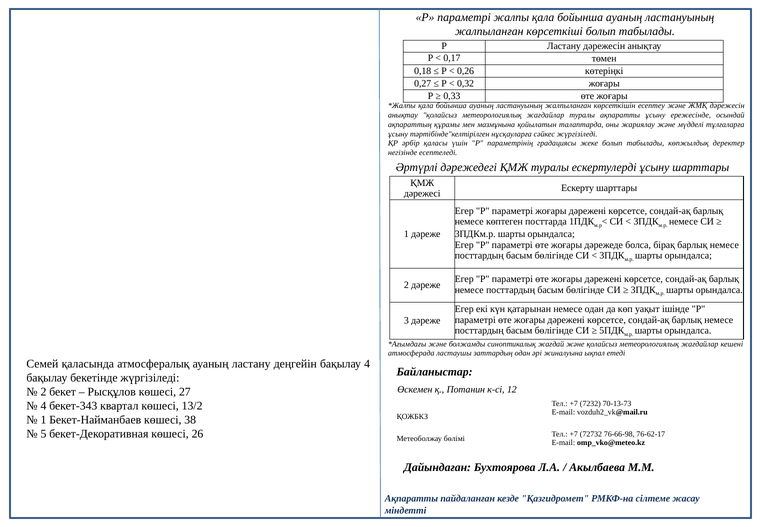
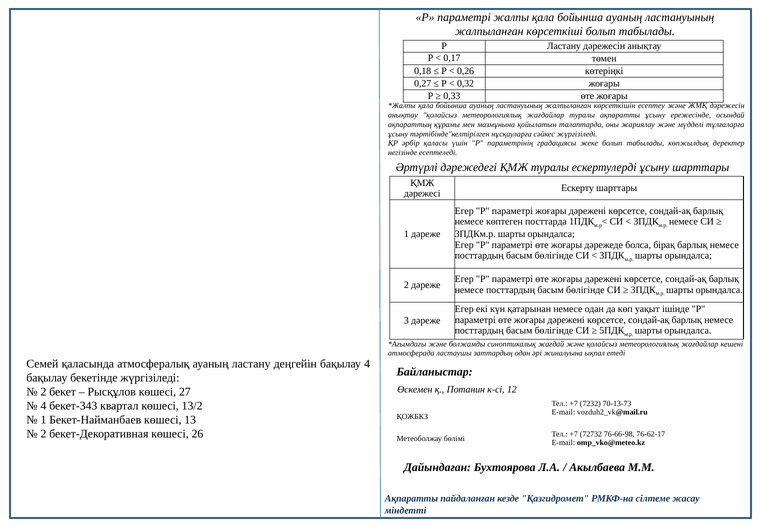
38: 38 -> 13 (190, 420)
5: 5 -> 2 (43, 434)
